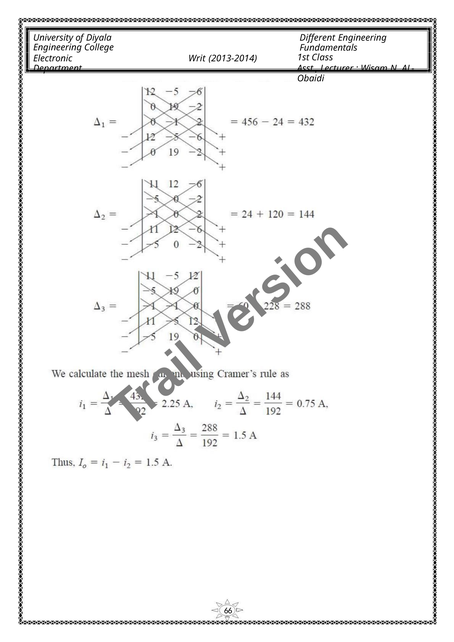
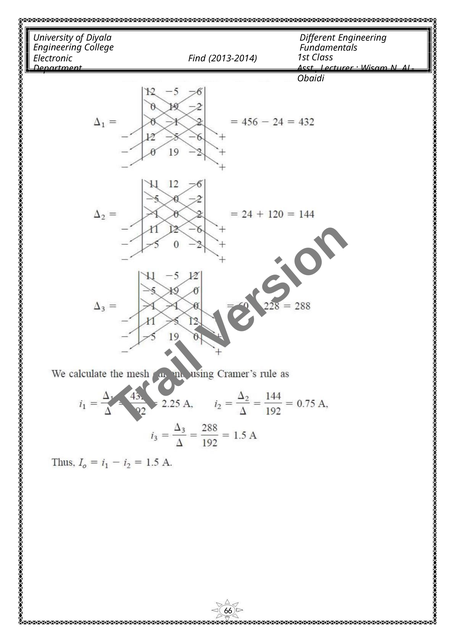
Writ: Writ -> Find (197, 58)
